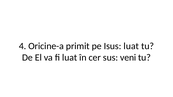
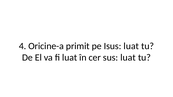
sus veni: veni -> luat (128, 58)
